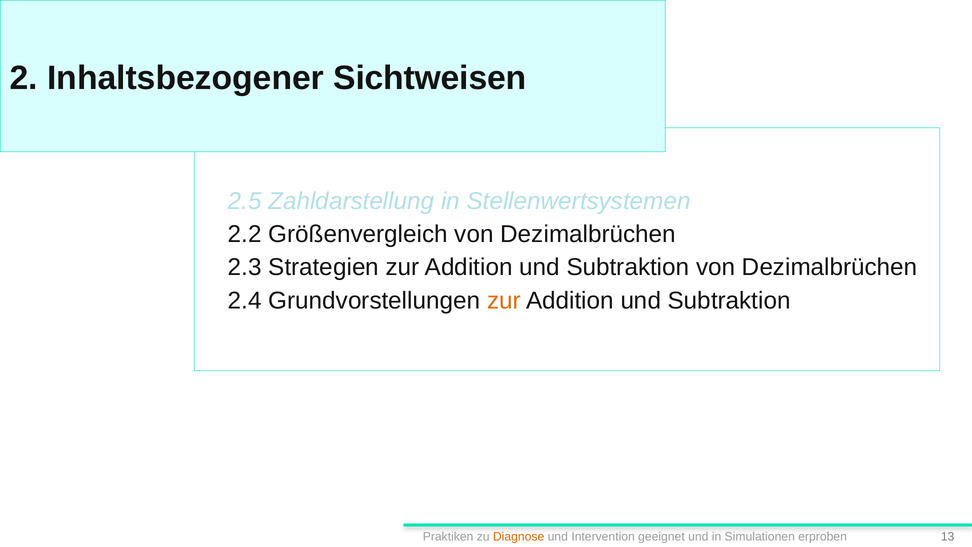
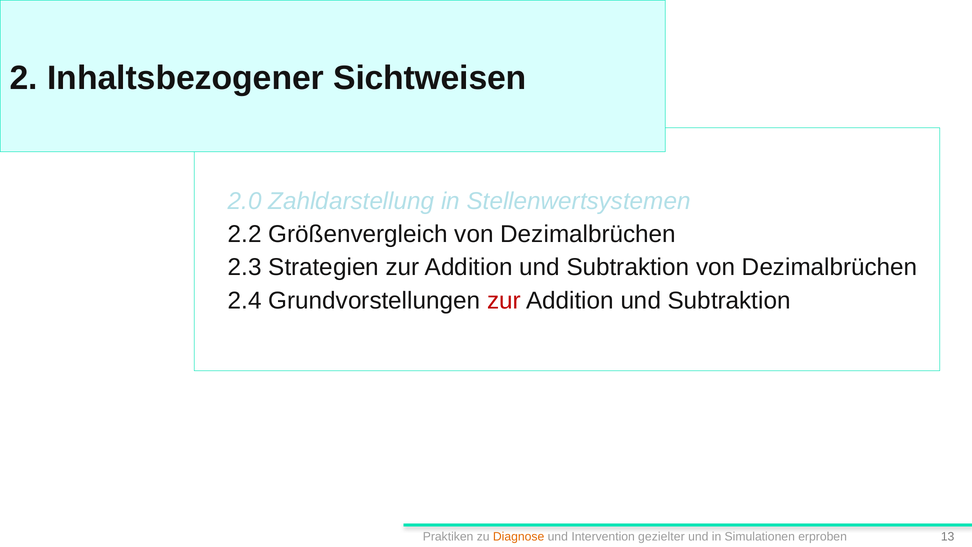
2.5: 2.5 -> 2.0 (245, 201)
zur colour: orange -> red (504, 301)
geeignet: geeignet -> gezielter (661, 536)
